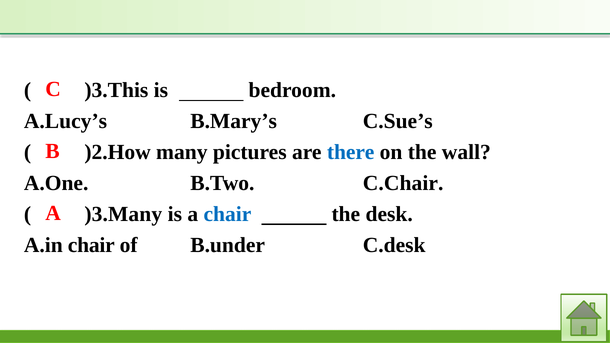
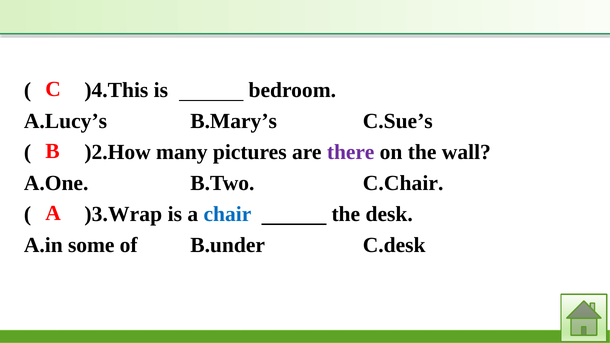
)3.This: )3.This -> )4.This (116, 90)
there colour: blue -> purple (351, 152)
)3.Many: )3.Many -> )3.Wrap (123, 214)
A.in chair: chair -> some (91, 245)
